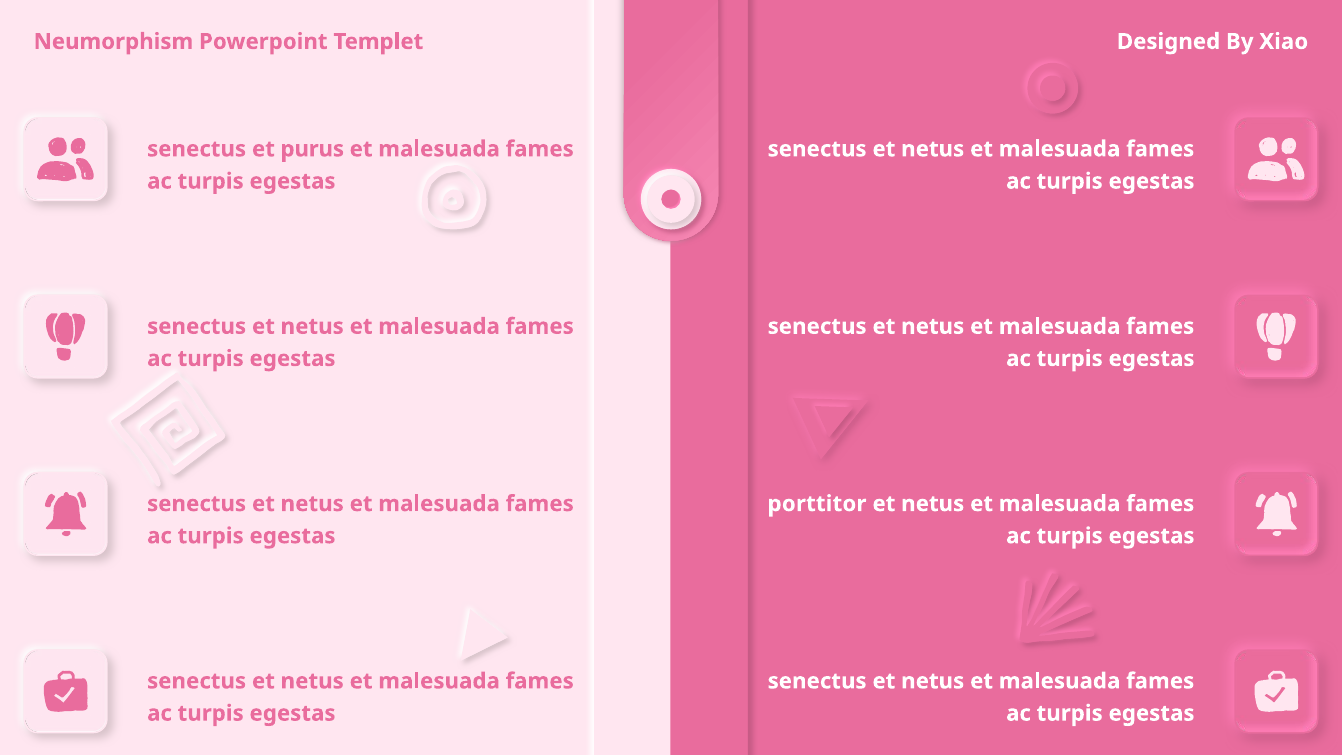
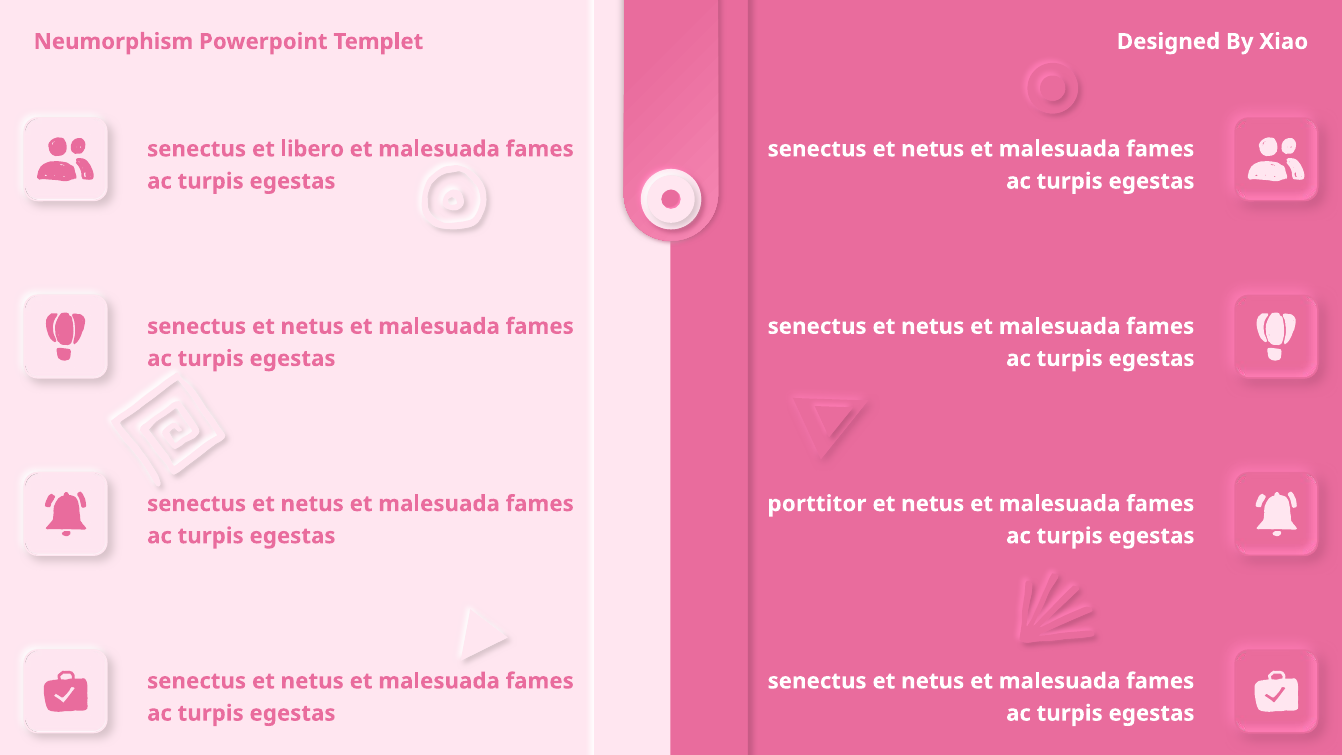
purus: purus -> libero (312, 149)
